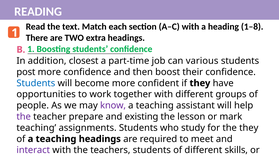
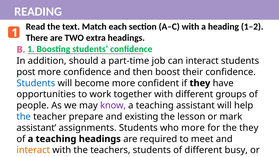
1–8: 1–8 -> 1–2 (252, 27)
closest: closest -> should (84, 61)
can various: various -> interact (202, 61)
the colour: purple -> blue (24, 117)
teaching: teaching -> assistant (36, 128)
who study: study -> more (193, 128)
interact colour: purple -> orange (33, 150)
skills: skills -> busy (236, 150)
